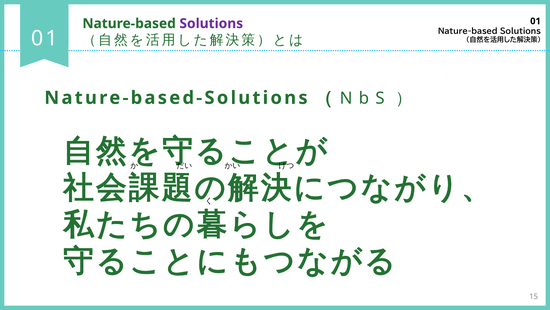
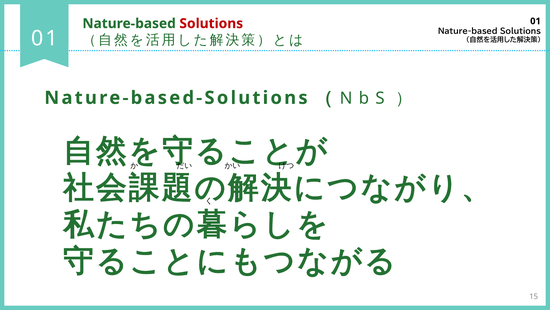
Solutions colour: purple -> red (211, 23)
